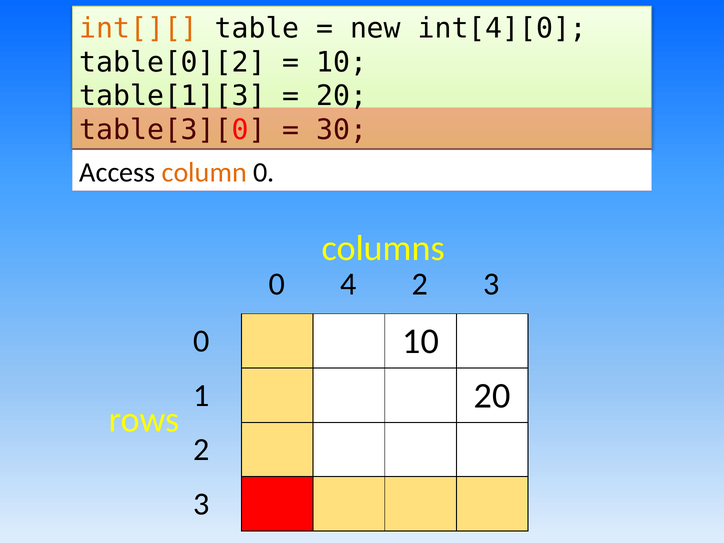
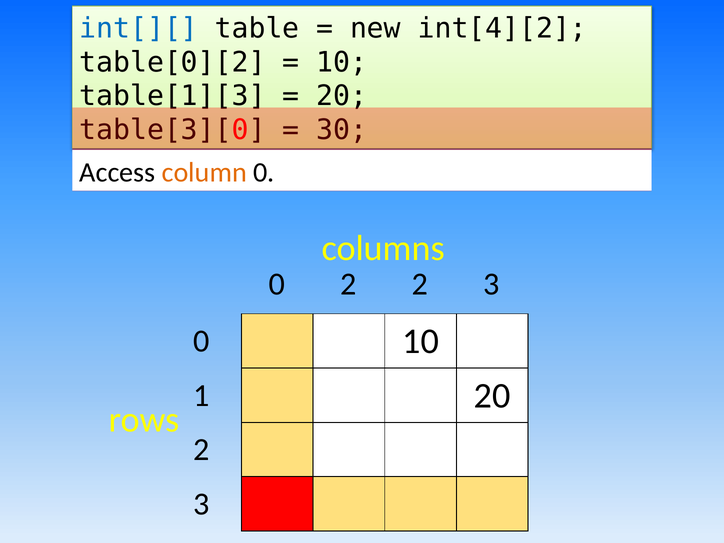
int[][ colour: orange -> blue (139, 28)
int[4][0: int[4][0 -> int[4][2 (502, 28)
0 4: 4 -> 2 (349, 284)
